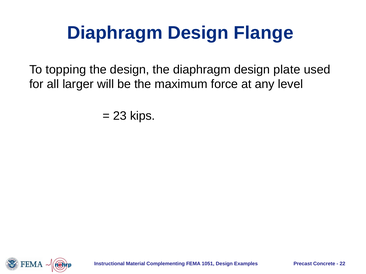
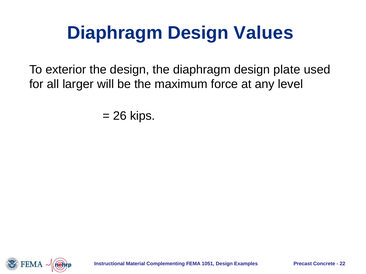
Flange: Flange -> Values (264, 33)
topping: topping -> exterior (66, 70)
23: 23 -> 26 (120, 116)
